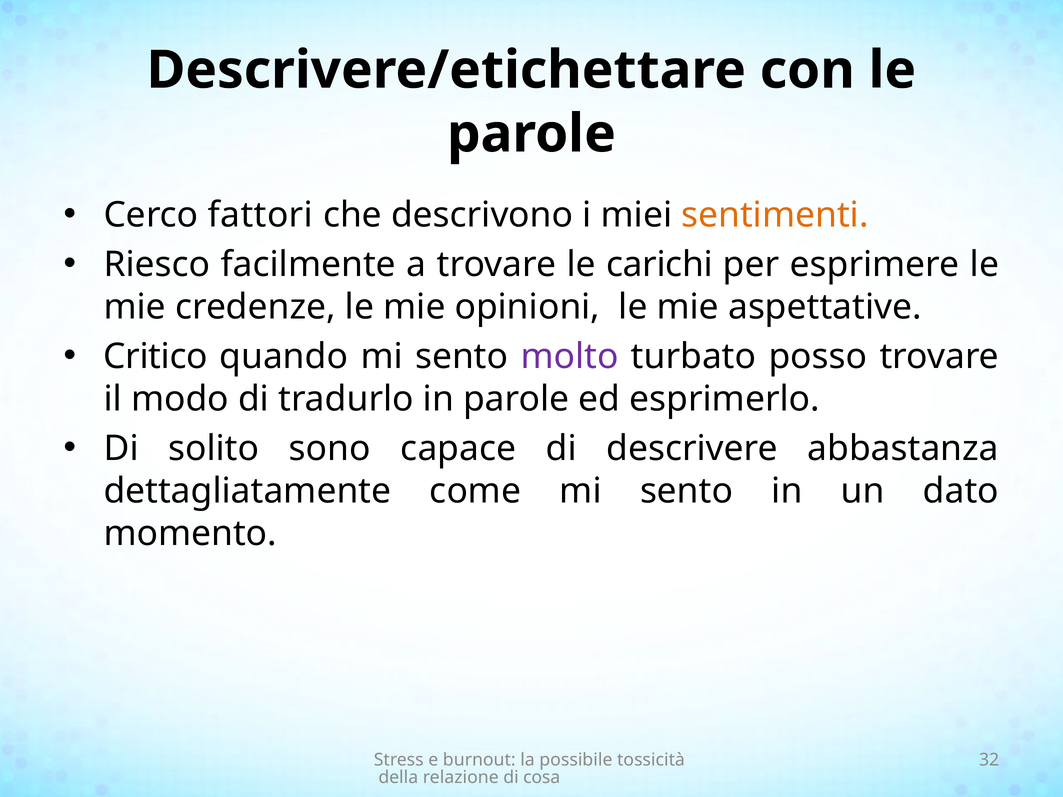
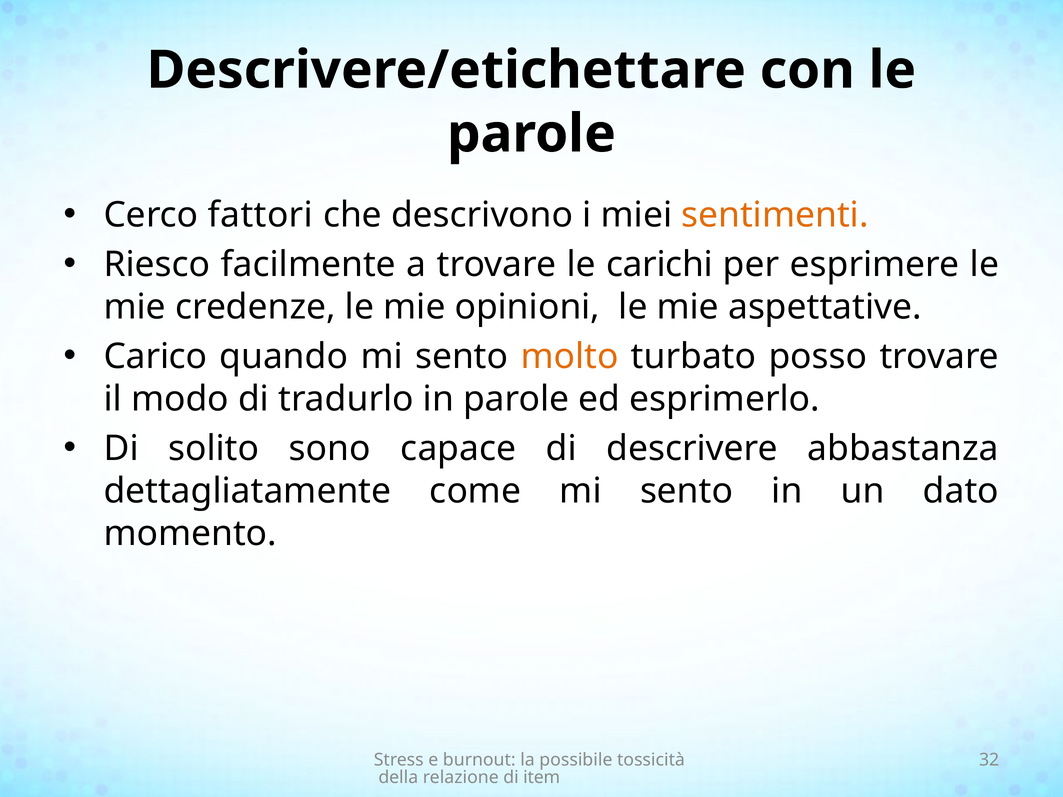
Critico: Critico -> Carico (155, 357)
molto colour: purple -> orange (570, 357)
cosa: cosa -> item (542, 778)
